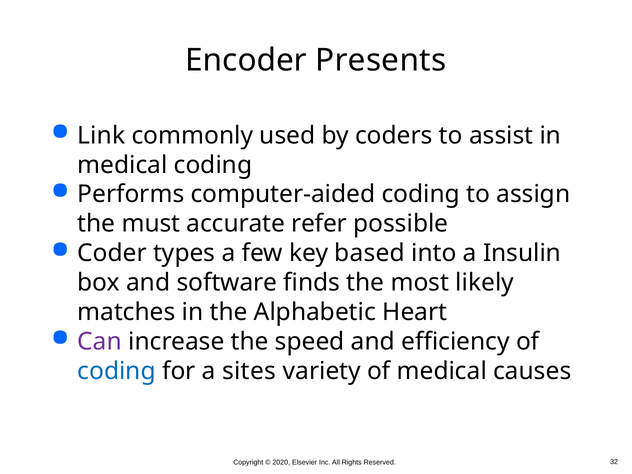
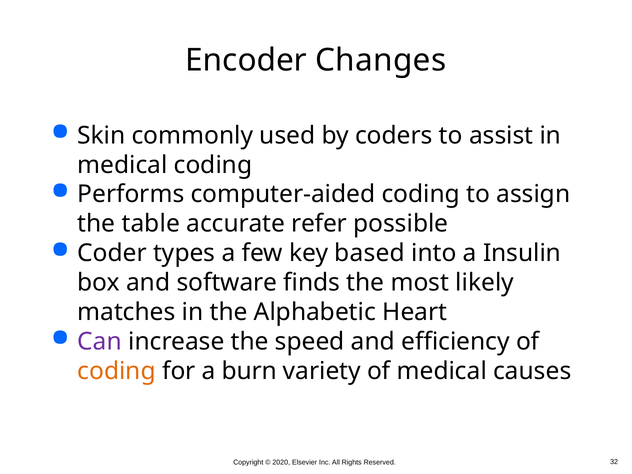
Presents: Presents -> Changes (381, 60)
Link: Link -> Skin (101, 135)
must: must -> table (151, 224)
coding colour: blue -> orange (117, 371)
sites: sites -> burn (249, 371)
